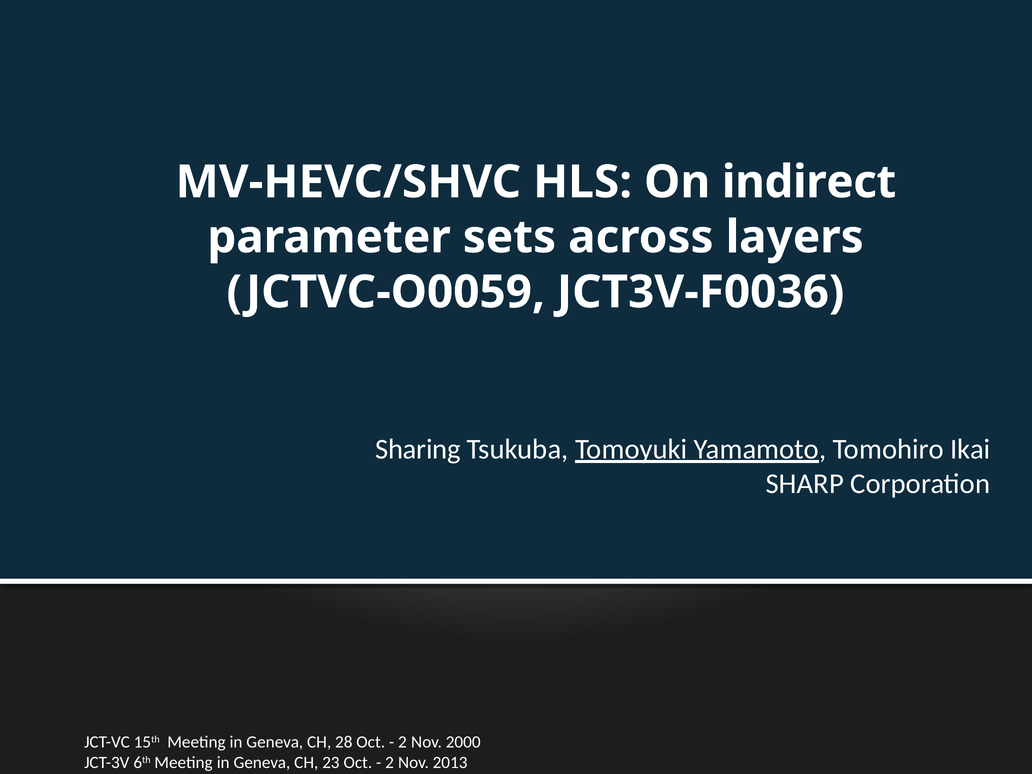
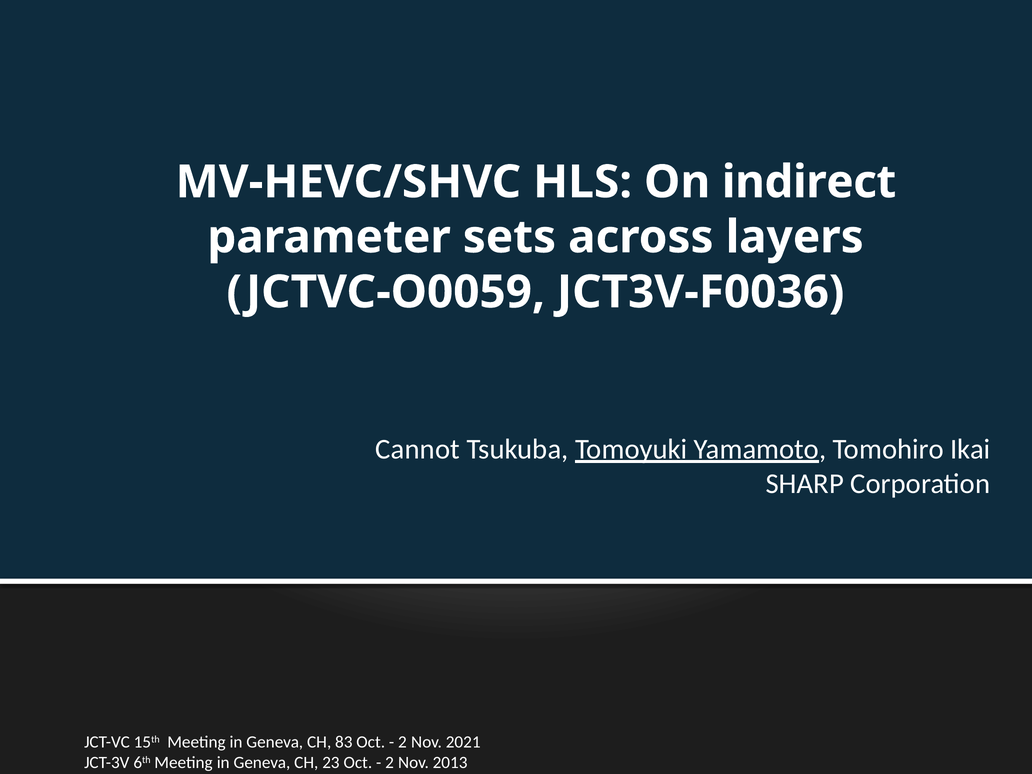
Sharing: Sharing -> Cannot (418, 449)
28: 28 -> 83 (344, 742)
2000: 2000 -> 2021 (463, 742)
